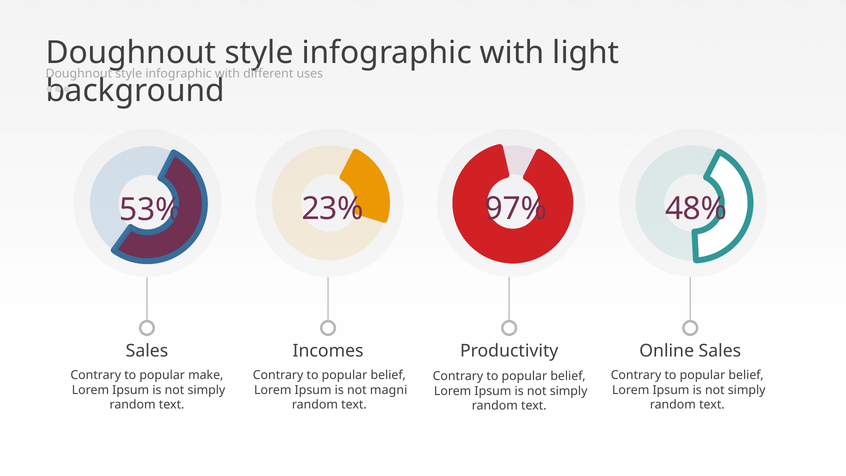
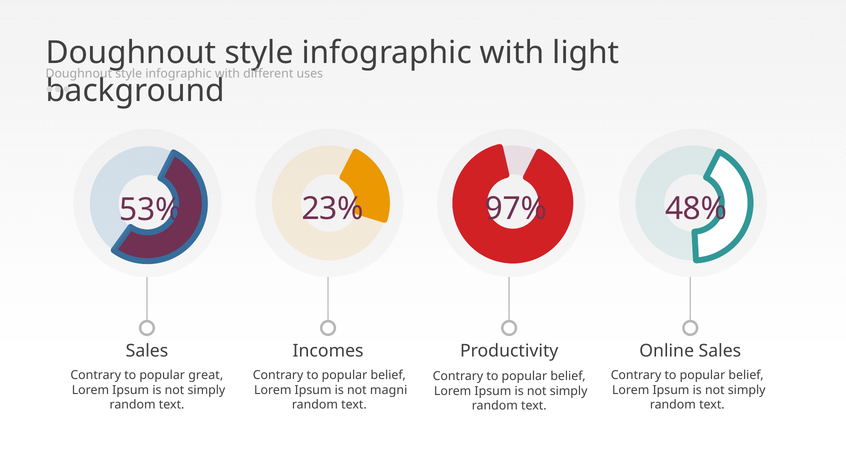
make: make -> great (206, 375)
